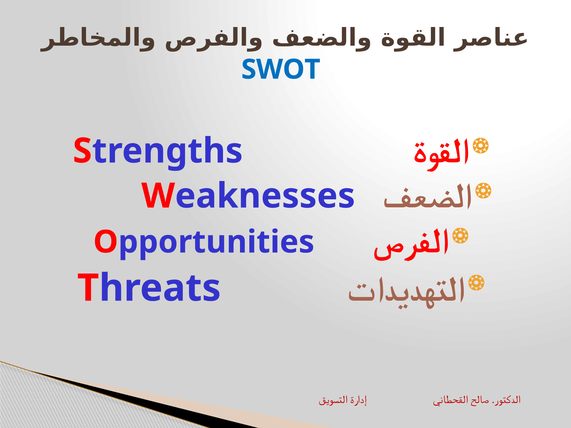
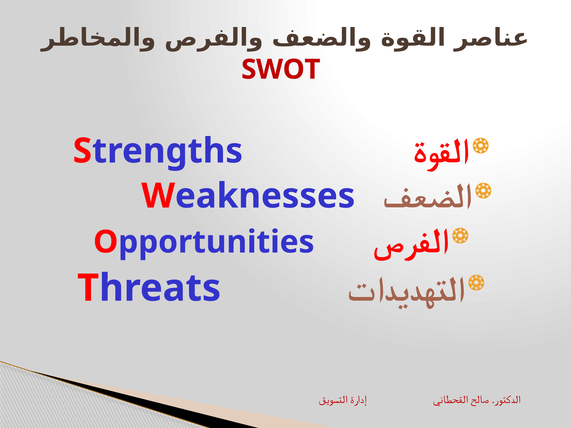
SWOT colour: blue -> red (281, 70)
